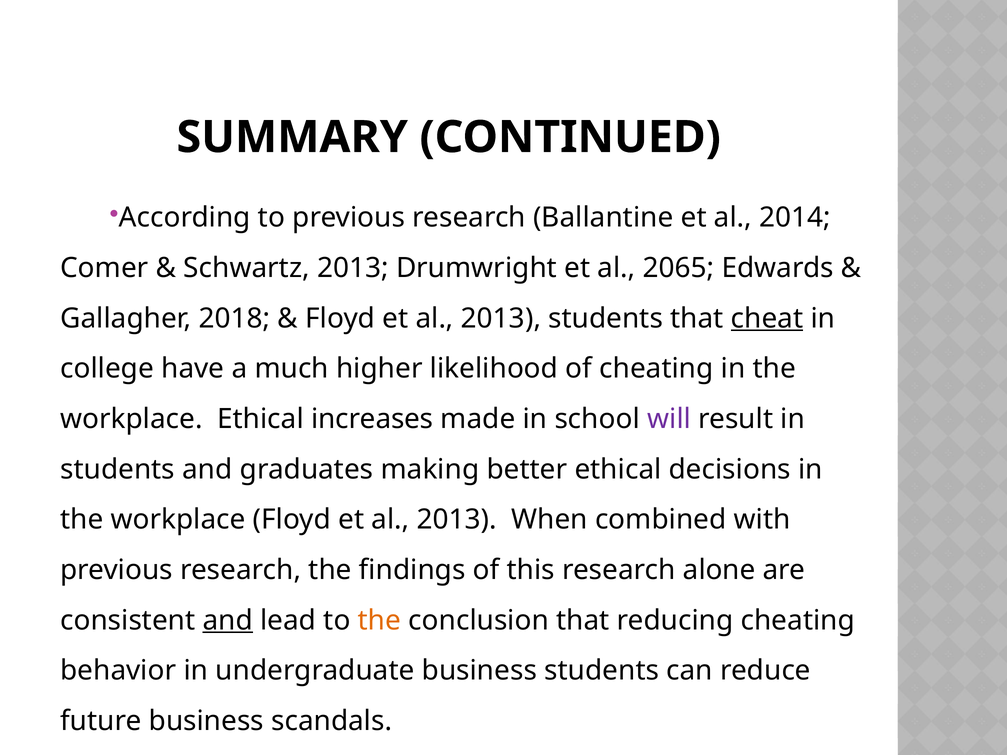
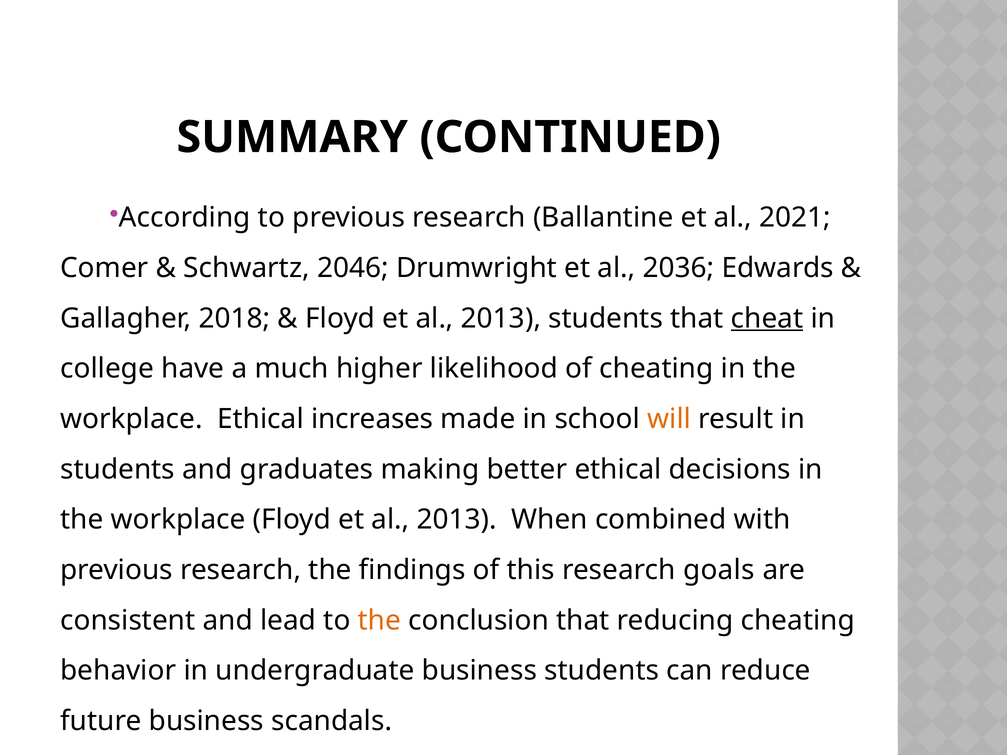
2014: 2014 -> 2021 (795, 218)
Schwartz 2013: 2013 -> 2046 (353, 268)
2065: 2065 -> 2036 (678, 268)
will colour: purple -> orange (669, 419)
alone: alone -> goals (719, 570)
and underline: present -> none (228, 621)
